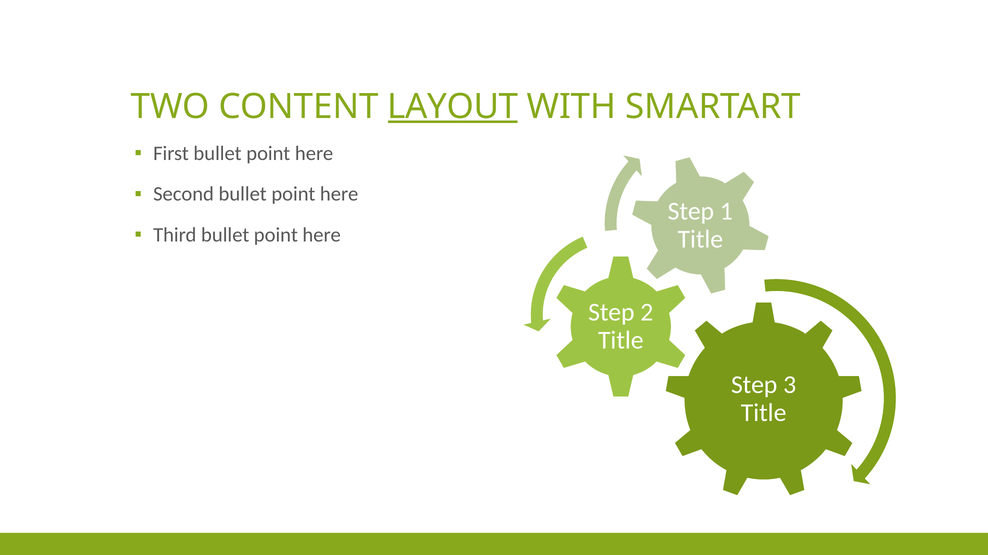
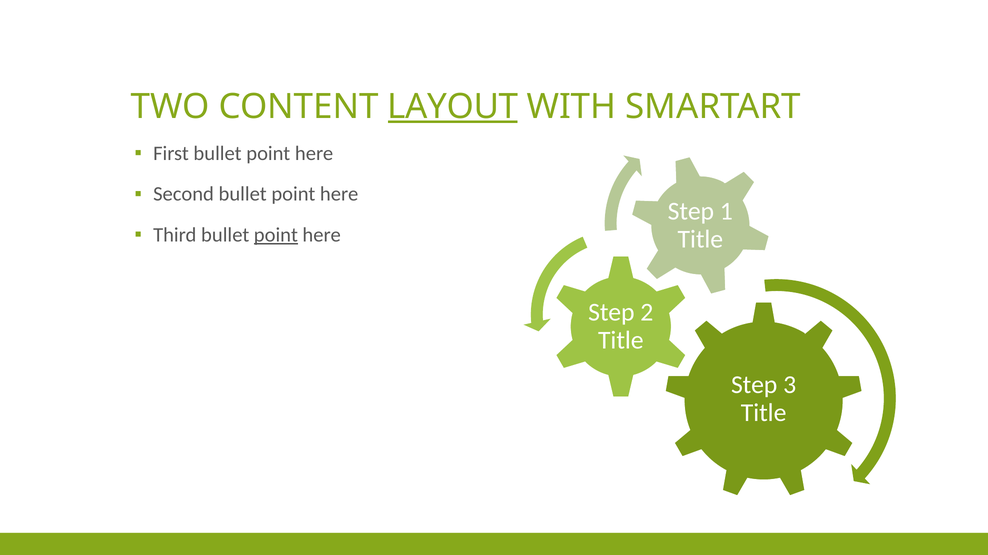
point underline: none -> present (276, 235)
